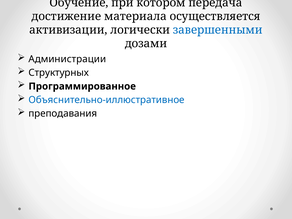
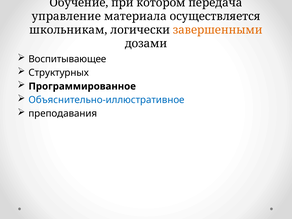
достижение: достижение -> управление (66, 16)
активизации: активизации -> школьникам (68, 30)
завершенными colour: blue -> orange (218, 30)
Администрации: Администрации -> Воспитывающее (67, 59)
